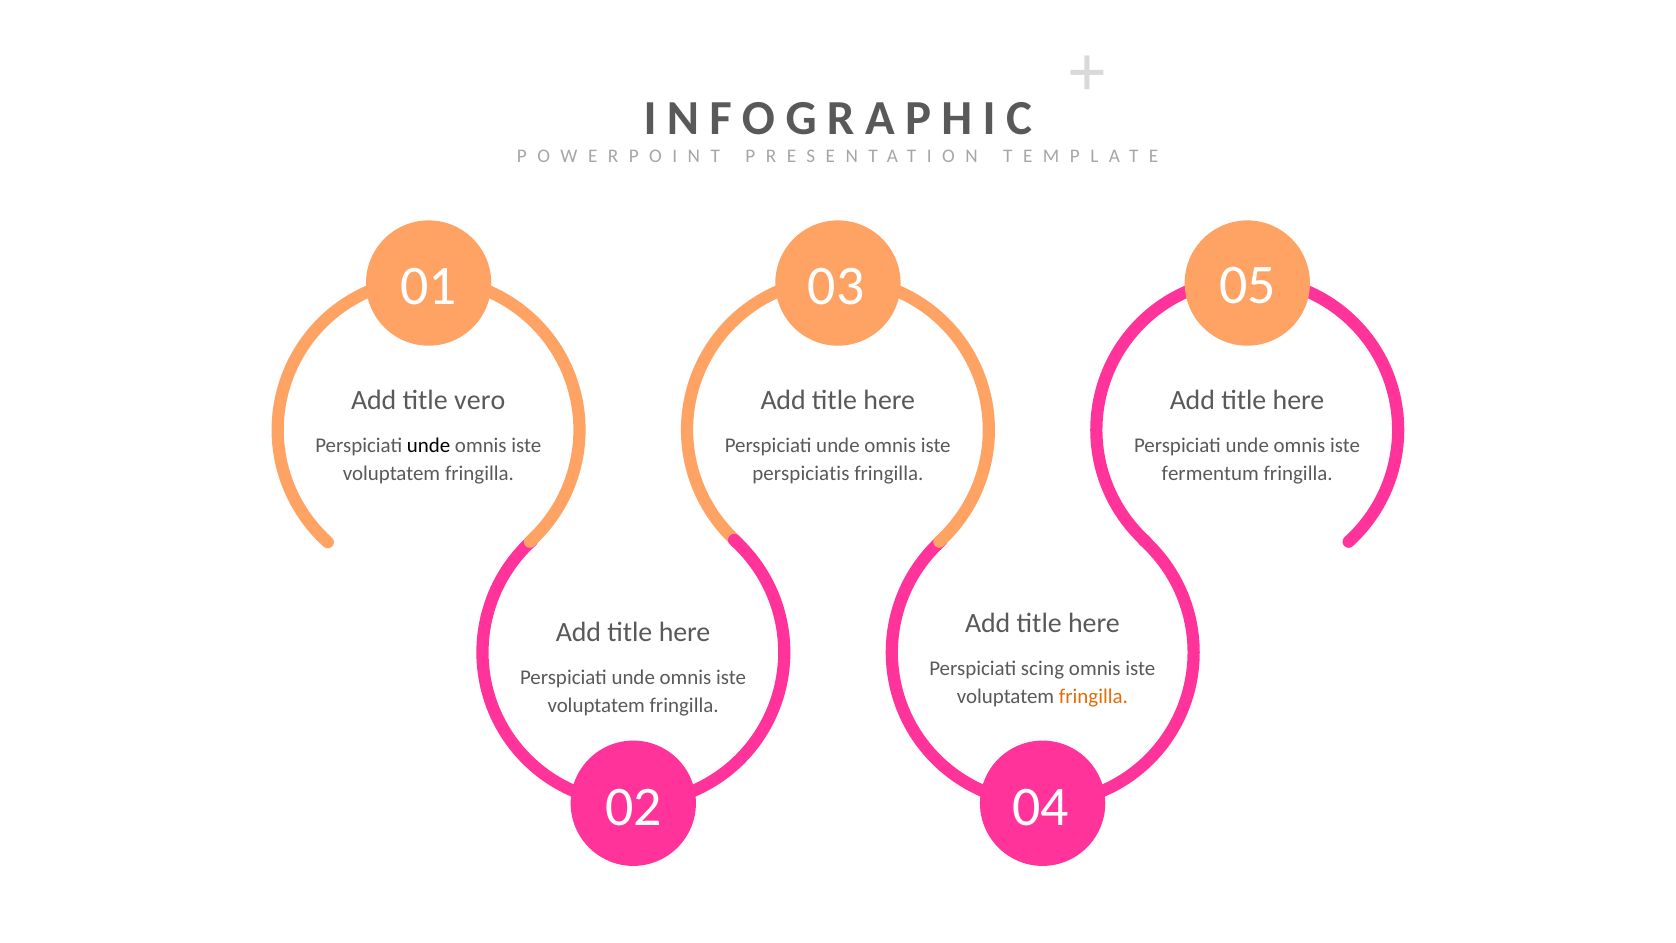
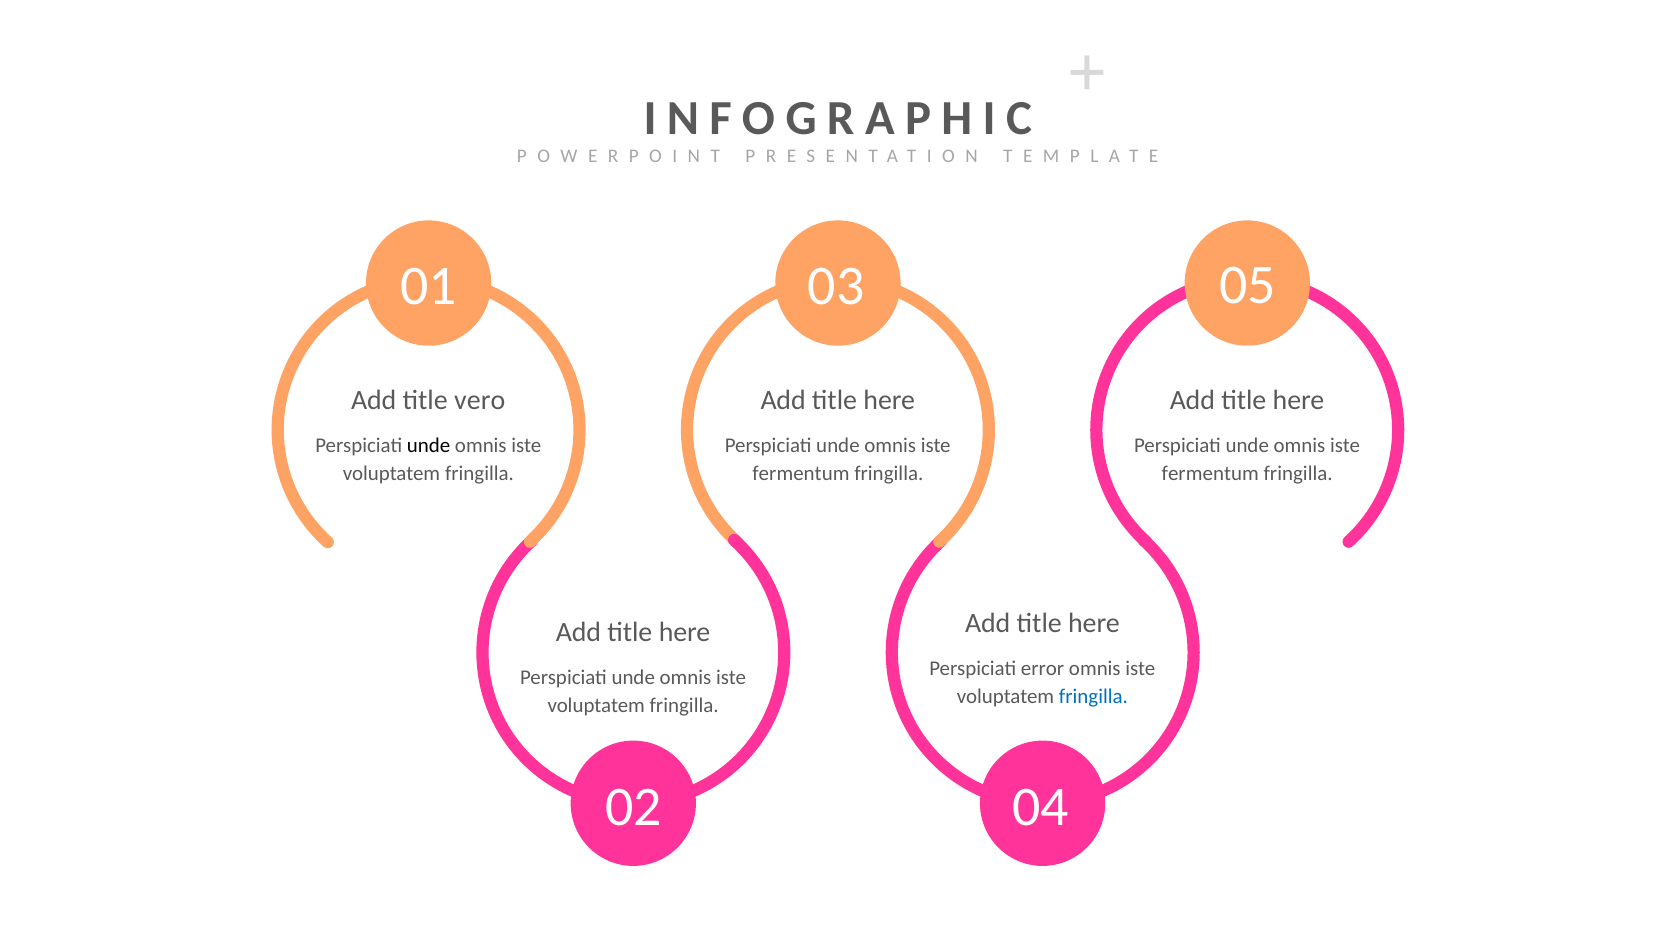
perspiciatis: perspiciatis -> fermentum (801, 474)
scing: scing -> error (1043, 669)
fringilla colour: orange -> blue (1094, 696)
